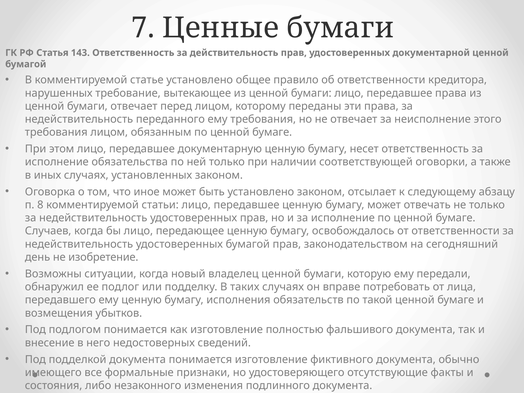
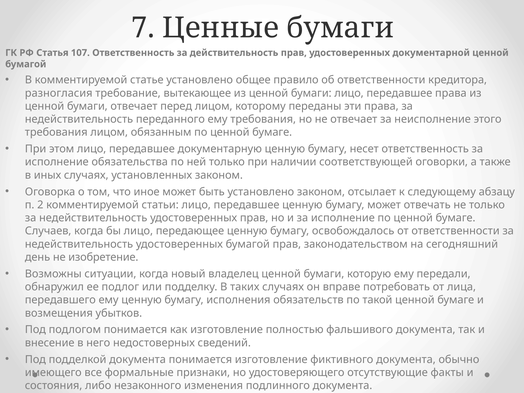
143: 143 -> 107 (80, 53)
нарушенных: нарушенных -> разногласия (59, 93)
8: 8 -> 2 (40, 205)
